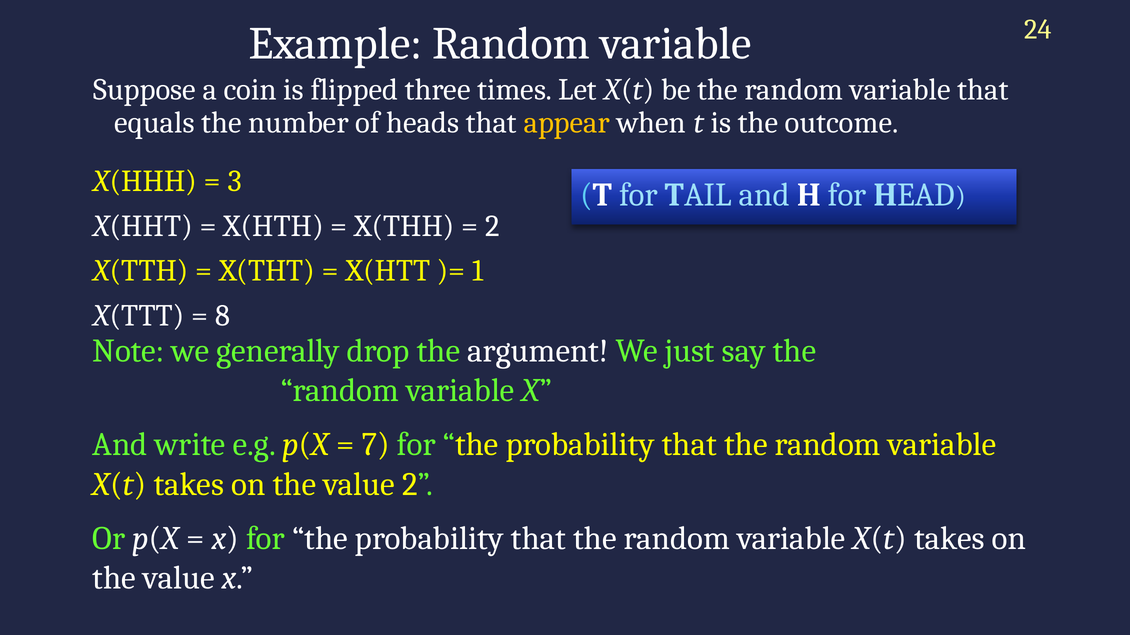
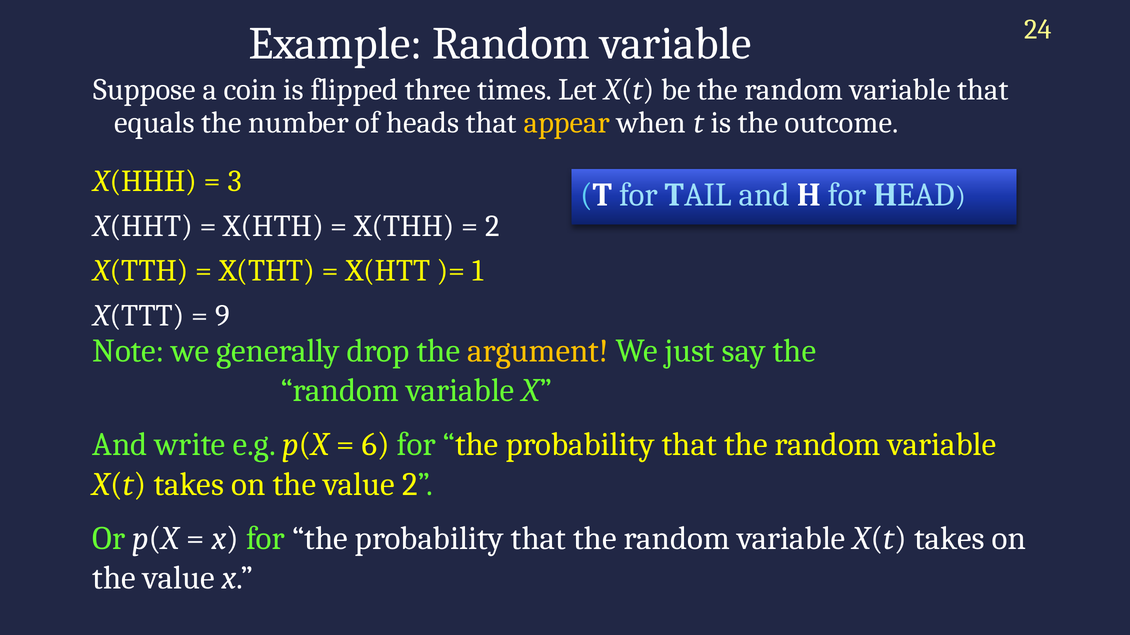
8: 8 -> 9 (223, 316)
argument colour: white -> yellow (538, 351)
7: 7 -> 6 (376, 445)
